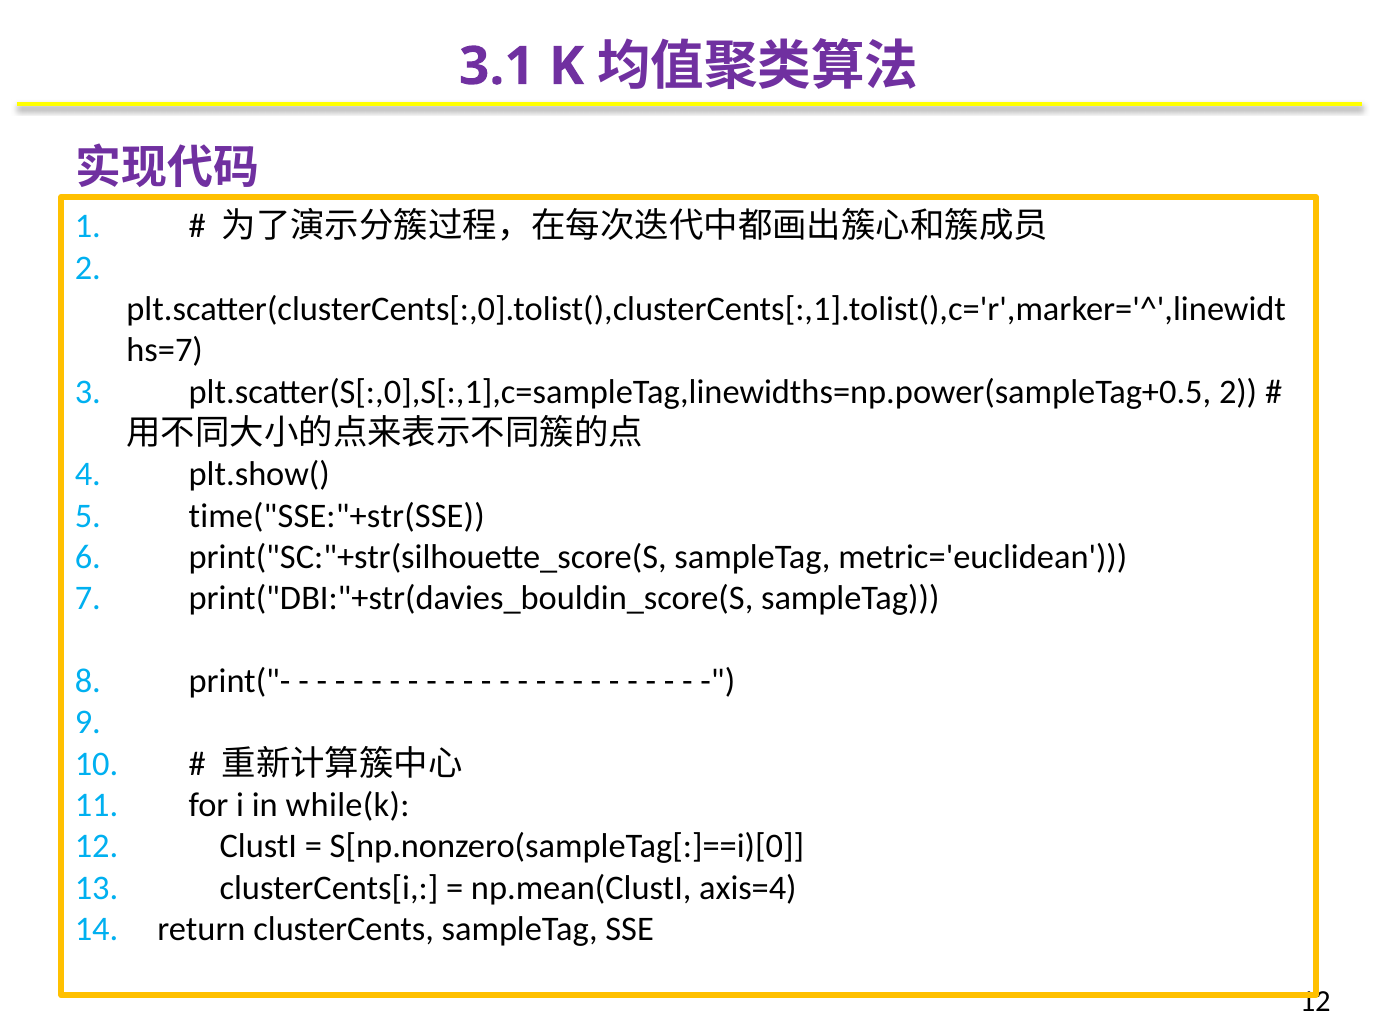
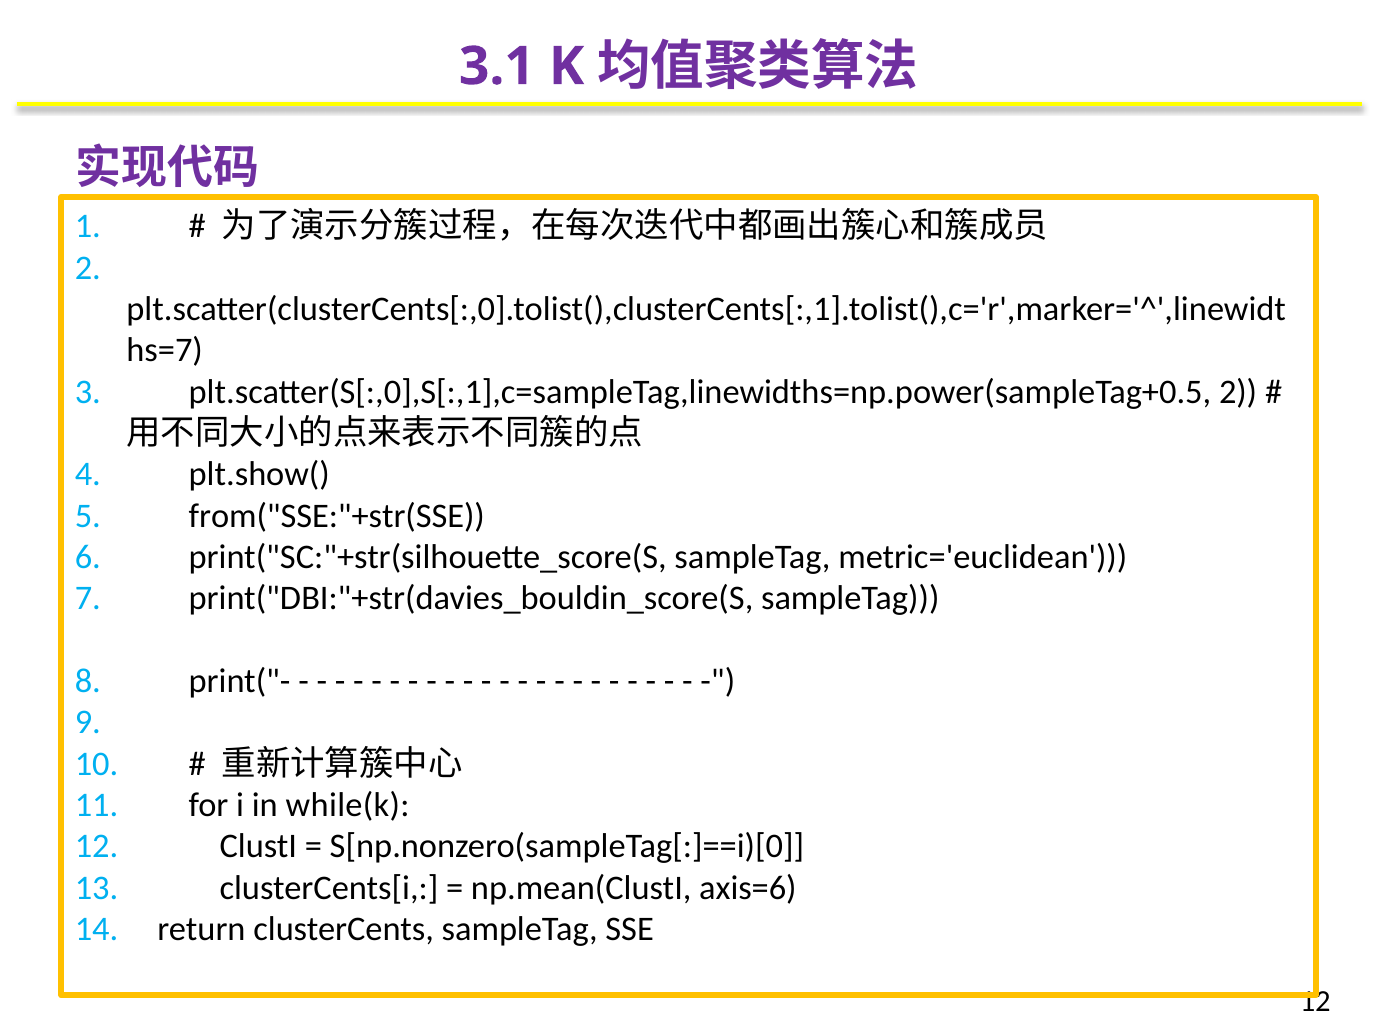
time("SSE:"+str(SSE: time("SSE:"+str(SSE -> from("SSE:"+str(SSE (337, 516)
axis=4: axis=4 -> axis=6 (748, 888)
